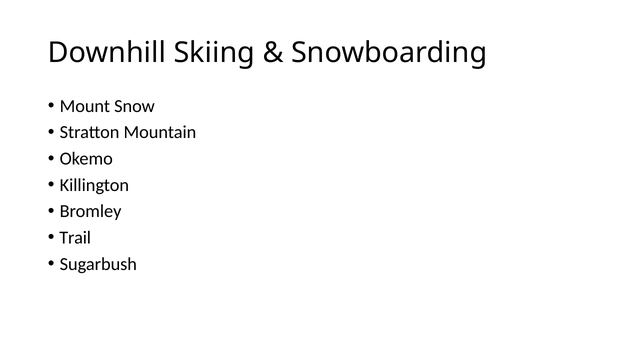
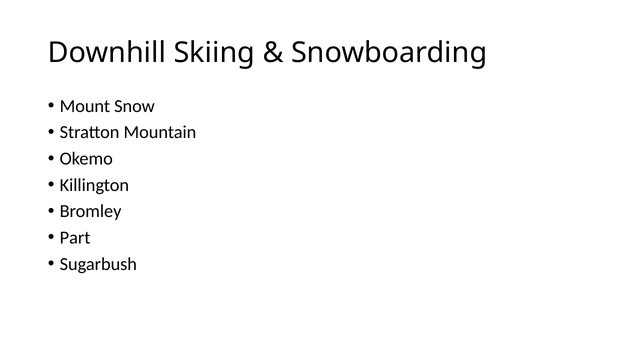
Trail: Trail -> Part (75, 238)
